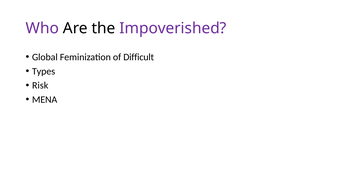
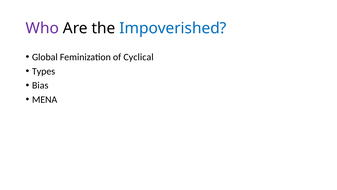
Impoverished colour: purple -> blue (173, 28)
Difficult: Difficult -> Cyclical (139, 57)
Risk: Risk -> Bias (40, 85)
